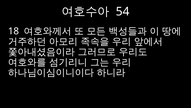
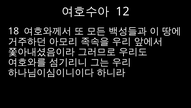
54: 54 -> 12 (123, 12)
